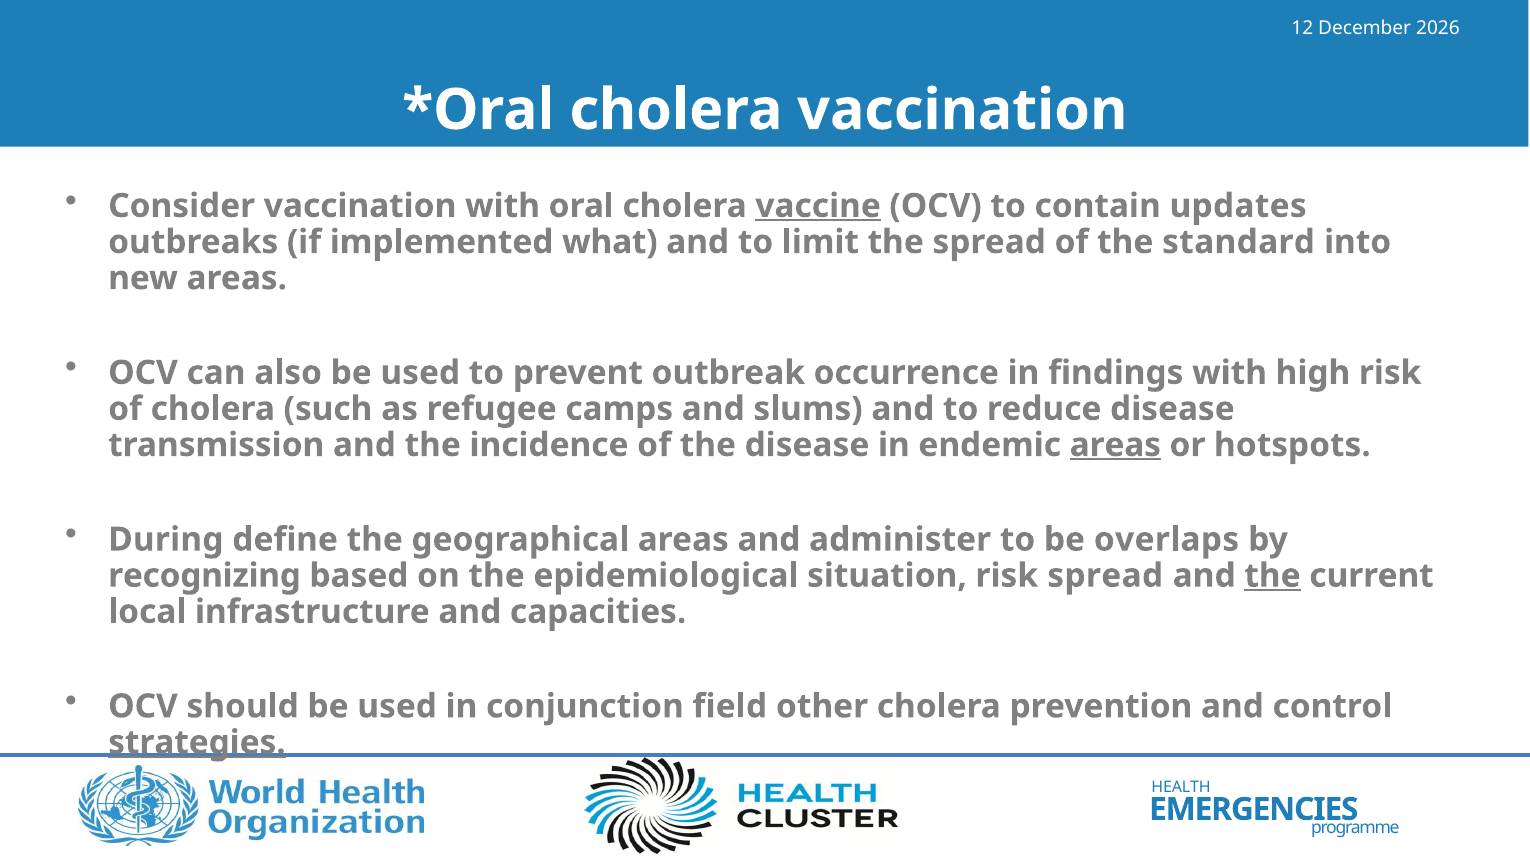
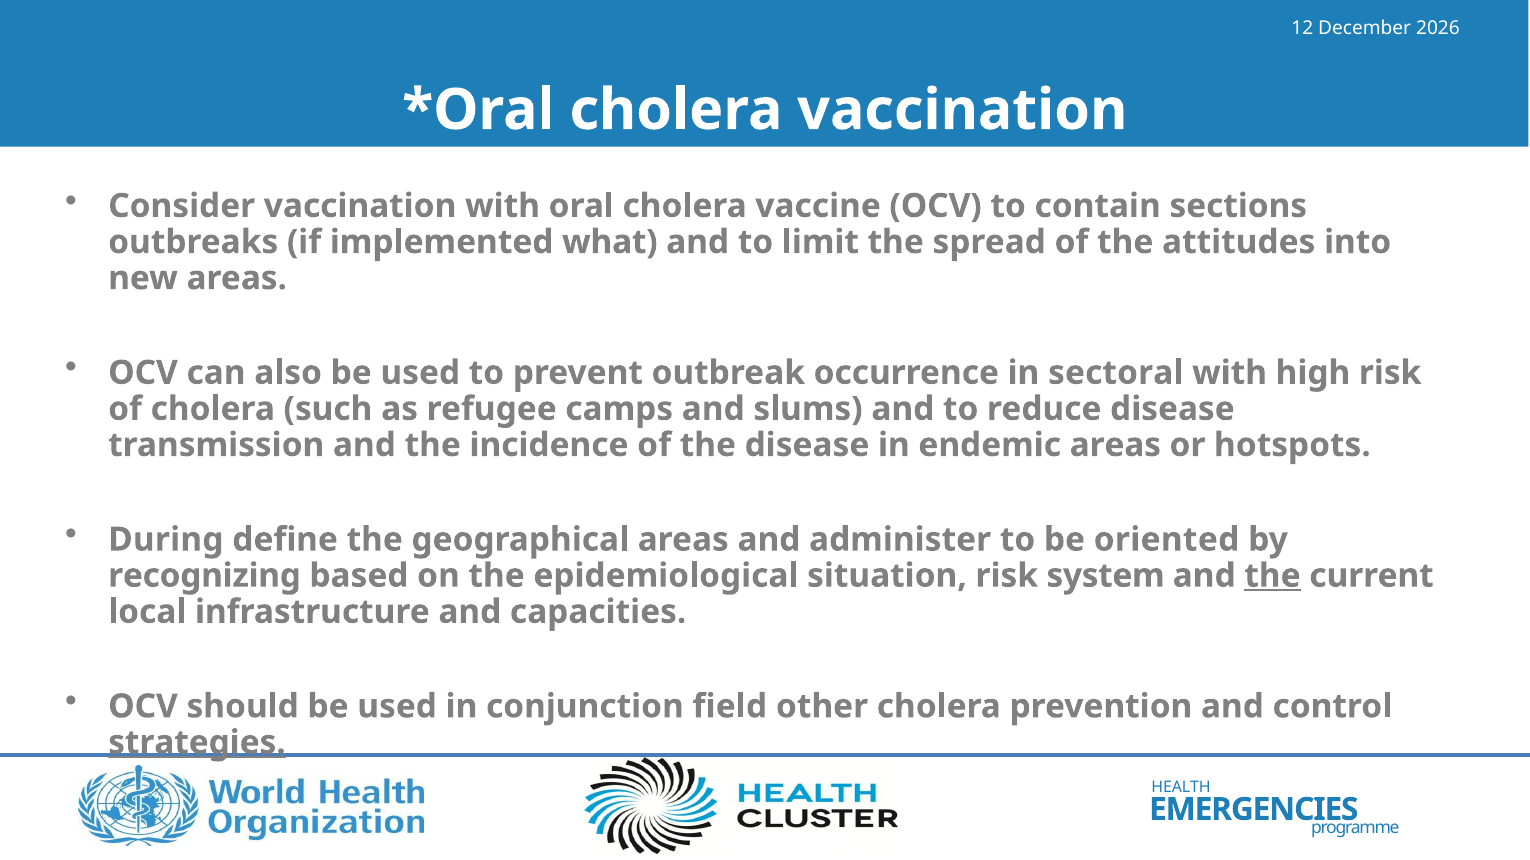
vaccine underline: present -> none (818, 206)
updates: updates -> sections (1238, 206)
standard: standard -> attitudes (1239, 242)
findings: findings -> sectoral (1116, 373)
areas underline: present -> none (1115, 445)
overlaps: overlaps -> oriented (1166, 540)
risk spread: spread -> system (1106, 576)
